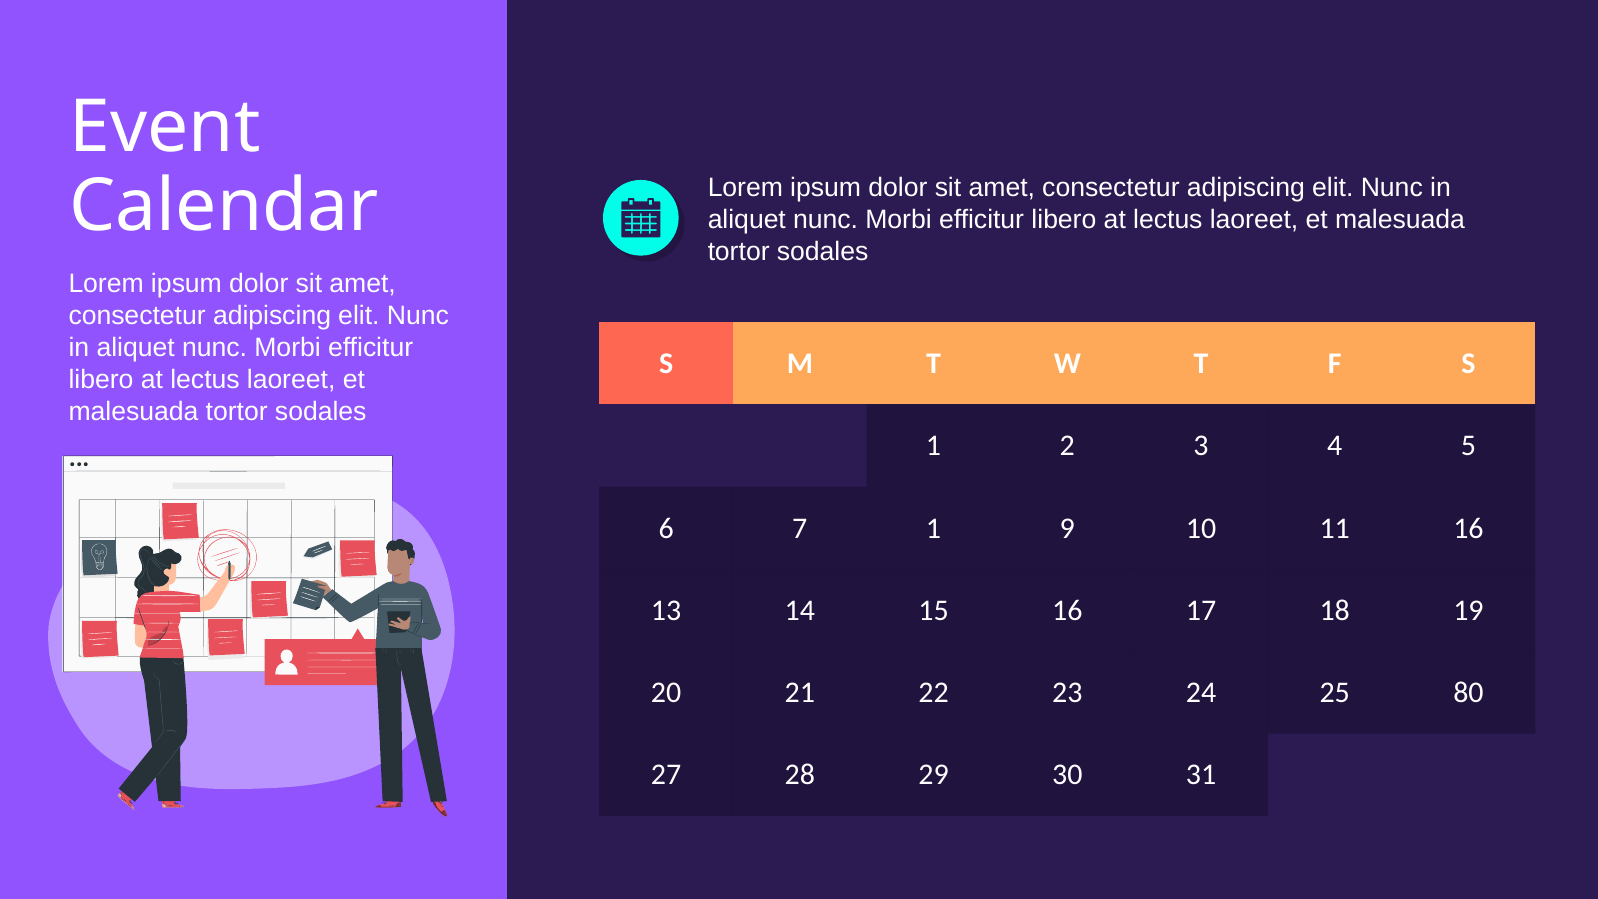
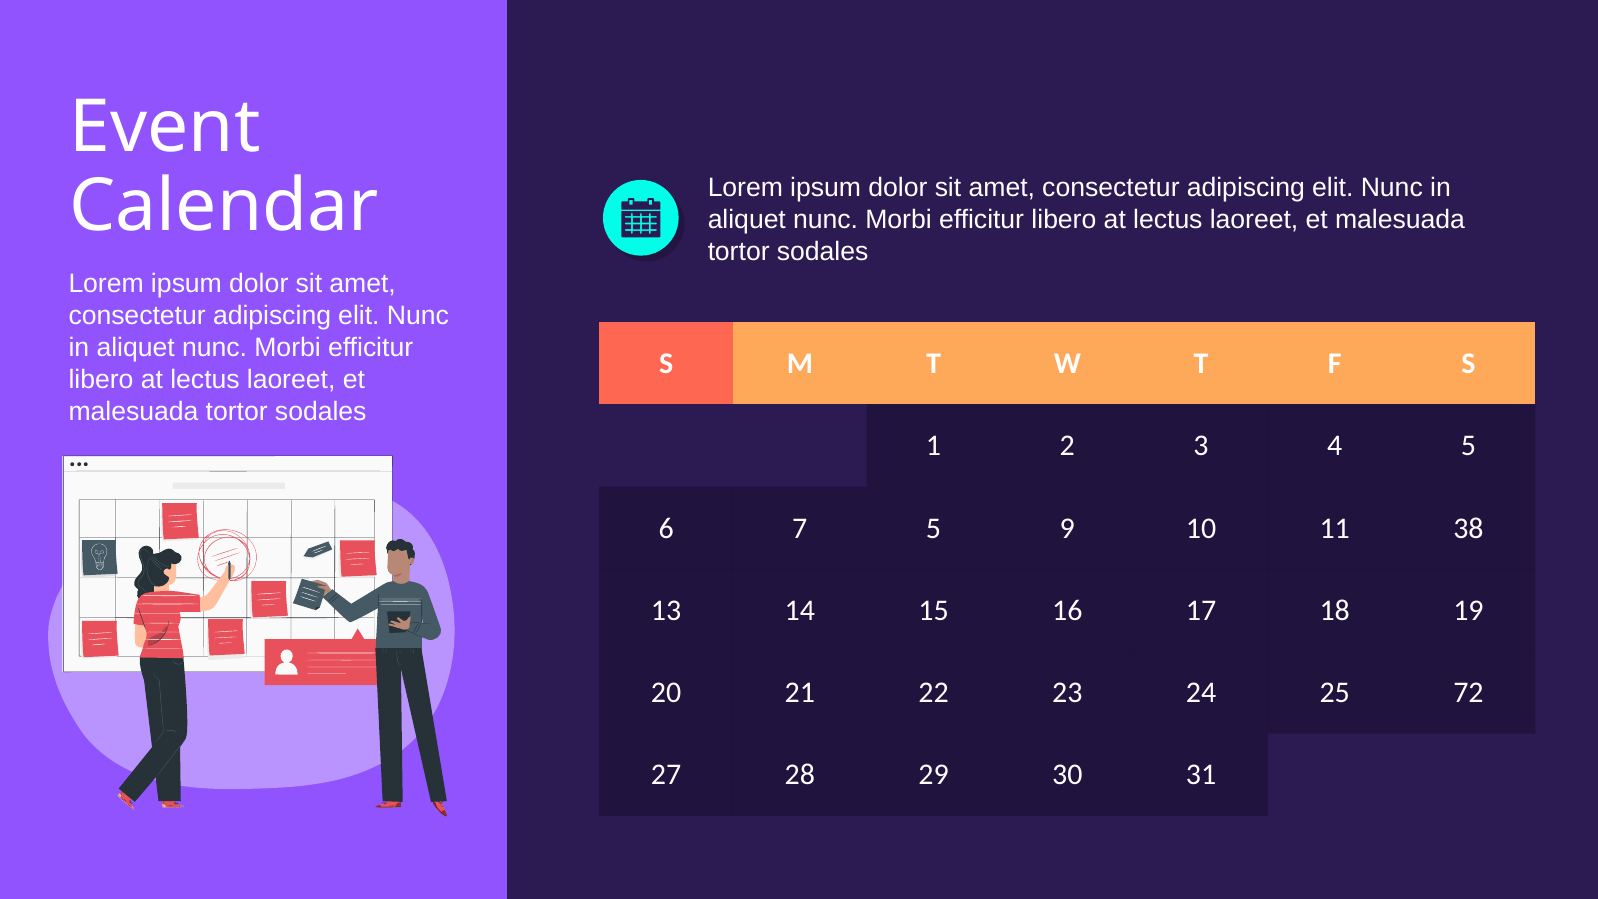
7 1: 1 -> 5 (934, 528)
11 16: 16 -> 38 (1468, 528)
80: 80 -> 72 (1468, 693)
